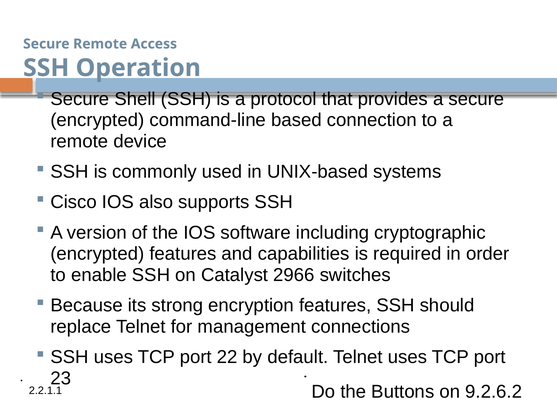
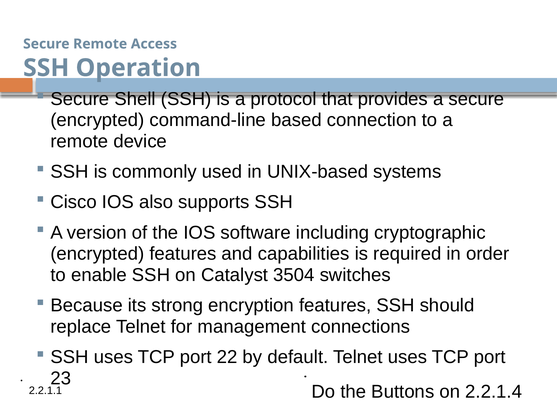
2966: 2966 -> 3504 (294, 275)
9.2.6.2: 9.2.6.2 -> 2.2.1.4 (494, 391)
